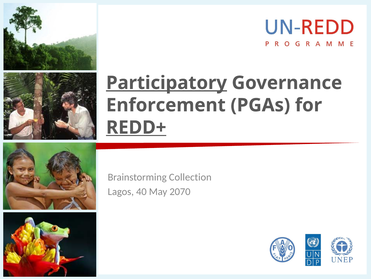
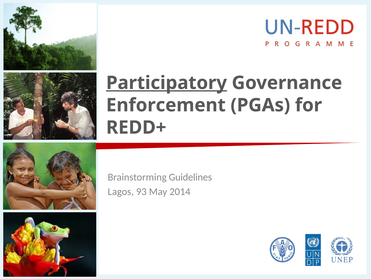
REDD+ underline: present -> none (136, 127)
Collection: Collection -> Guidelines (190, 177)
40: 40 -> 93 (141, 191)
2070: 2070 -> 2014 (180, 191)
